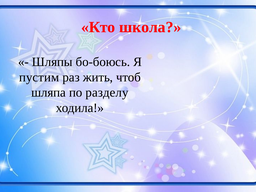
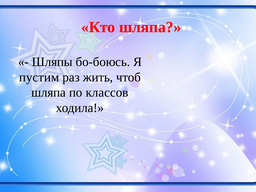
Кто школа: школа -> шляпа (150, 27)
разделу: разделу -> классов (107, 93)
